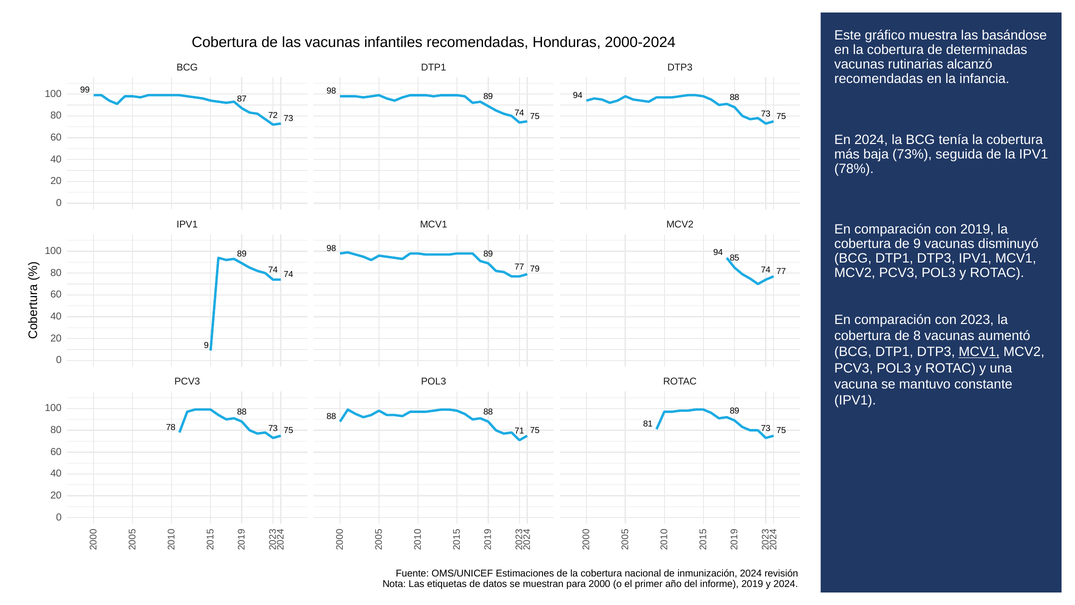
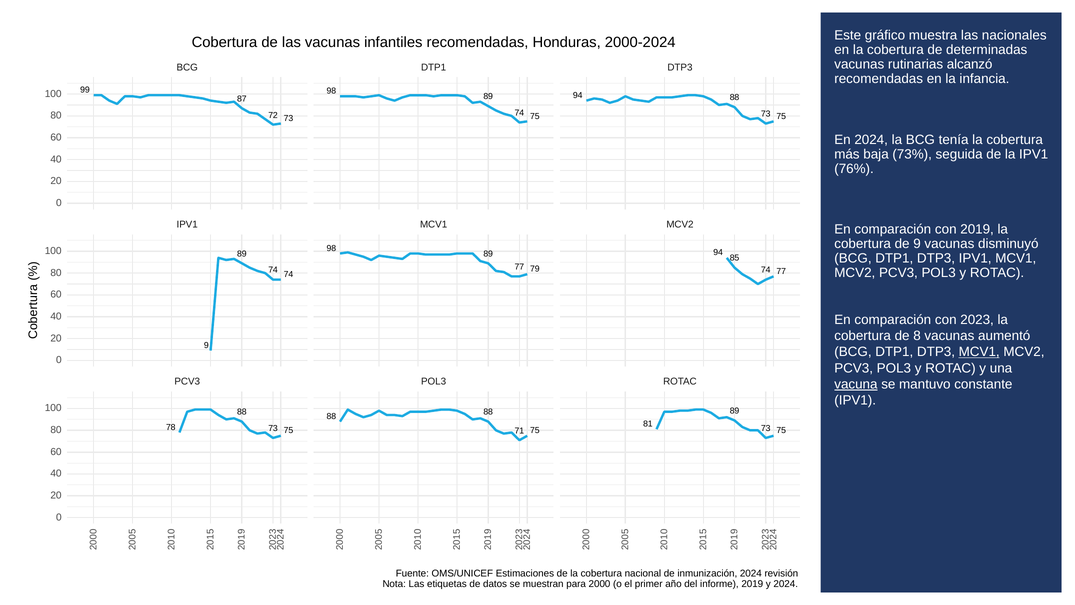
basándose: basándose -> nacionales (1014, 35)
78%: 78% -> 76% (854, 169)
vacuna underline: none -> present (856, 384)
